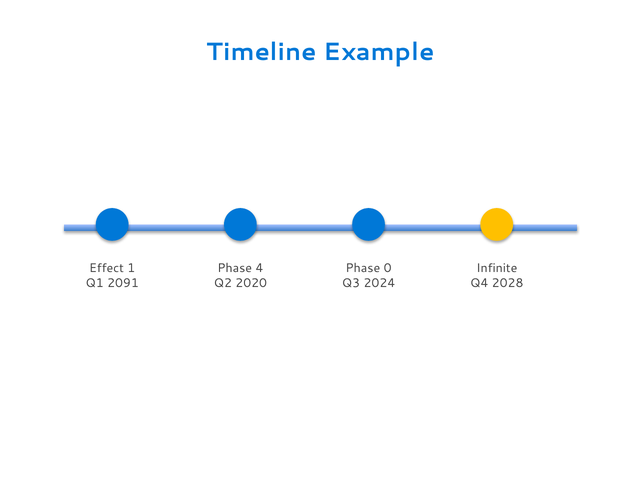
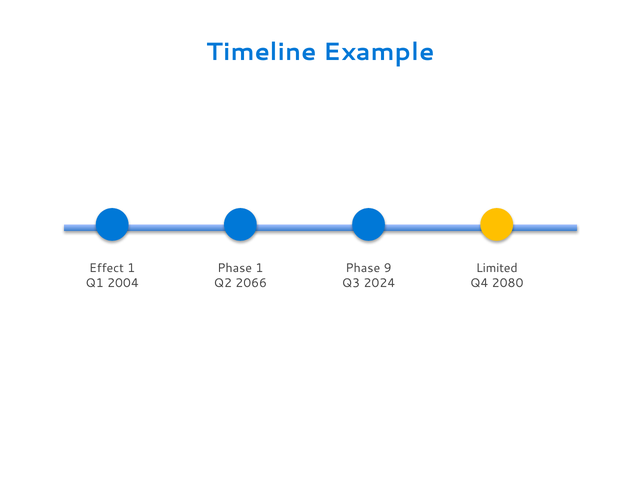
Phase 4: 4 -> 1 (259, 268)
0: 0 -> 9 (388, 268)
Infinite: Infinite -> Limited (497, 268)
2091: 2091 -> 2004 (123, 283)
2020: 2020 -> 2066 (251, 283)
2028: 2028 -> 2080 (508, 283)
